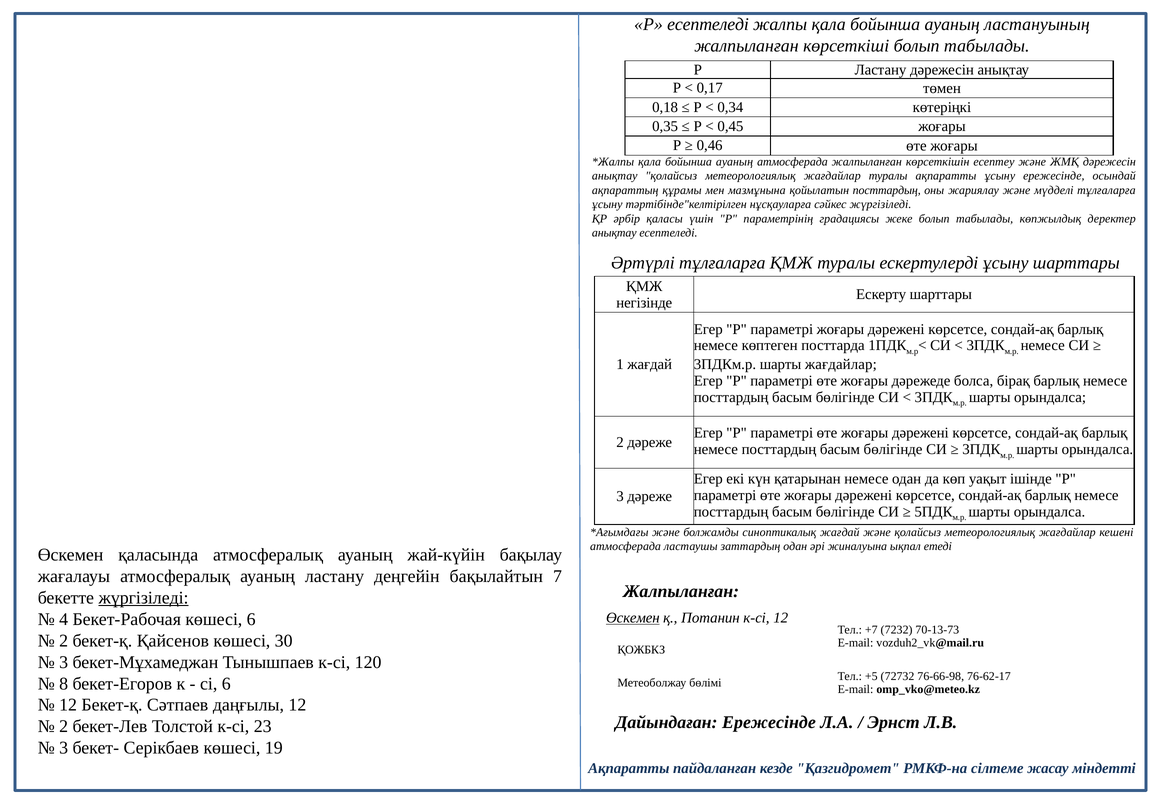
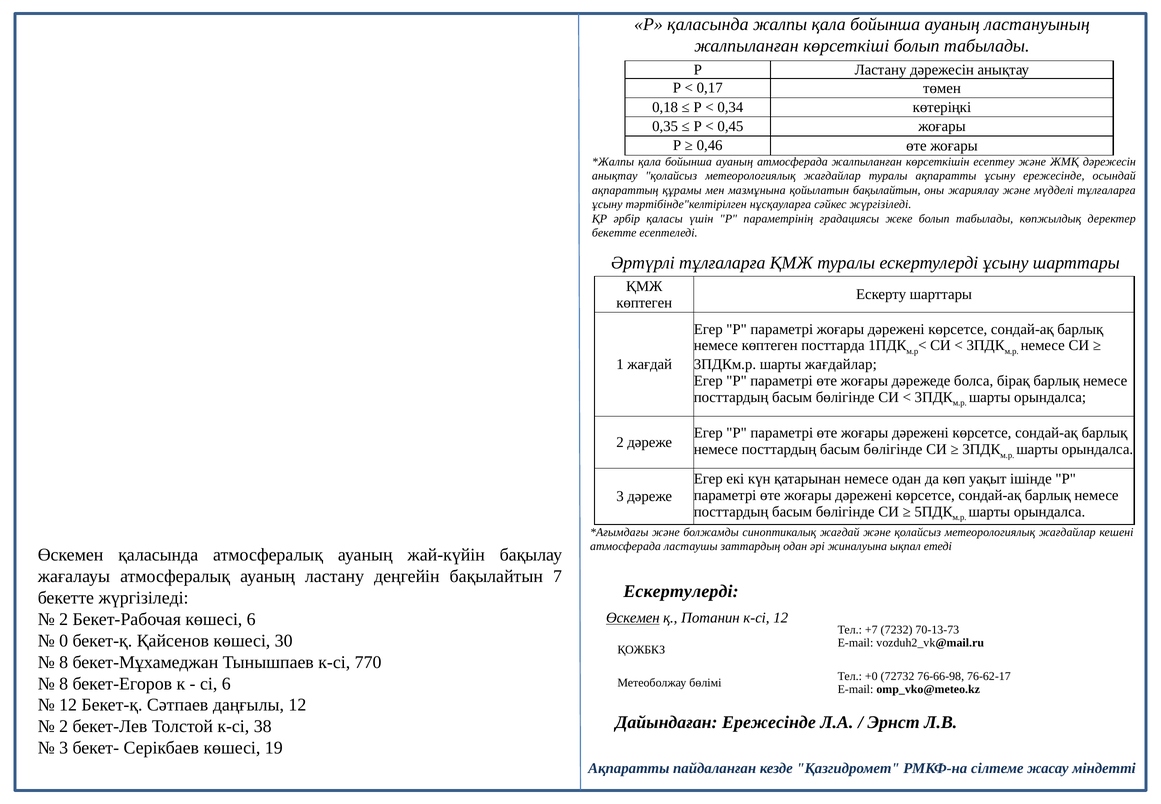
Р есептеледі: есептеледі -> қаласында (708, 24)
қойылатын посттардың: посттардың -> бақылайтын (887, 190)
анықтау: анықтау -> бекетте (614, 233)
негізінде: негізінде -> көптеген (644, 302)
Жалпыланған: Жалпыланған -> Ескертулерді (681, 591)
жүргізіледі underline: present -> none (144, 598)
4: 4 -> 2 (64, 619)
2: 2 -> 0 (64, 641)
3: 3 -> 8 (64, 662)
120: 120 -> 770 (368, 662)
+5: +5 -> +0 (871, 676)
23: 23 -> 38 (263, 726)
